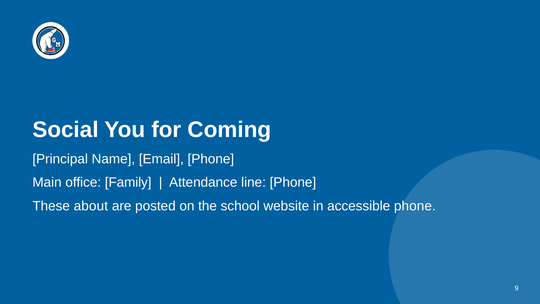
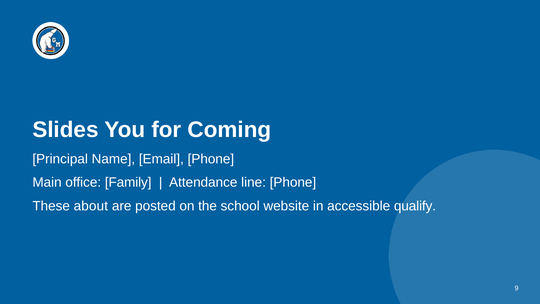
Social: Social -> Slides (66, 130)
accessible phone: phone -> qualify (415, 206)
